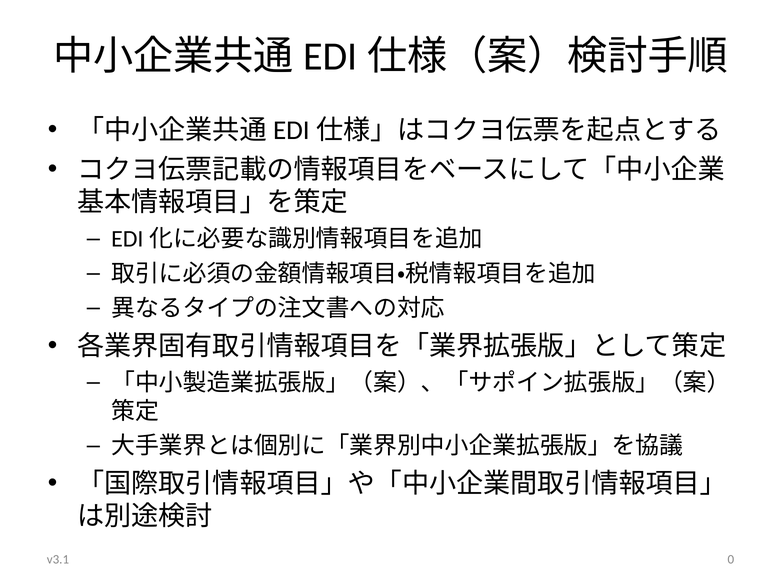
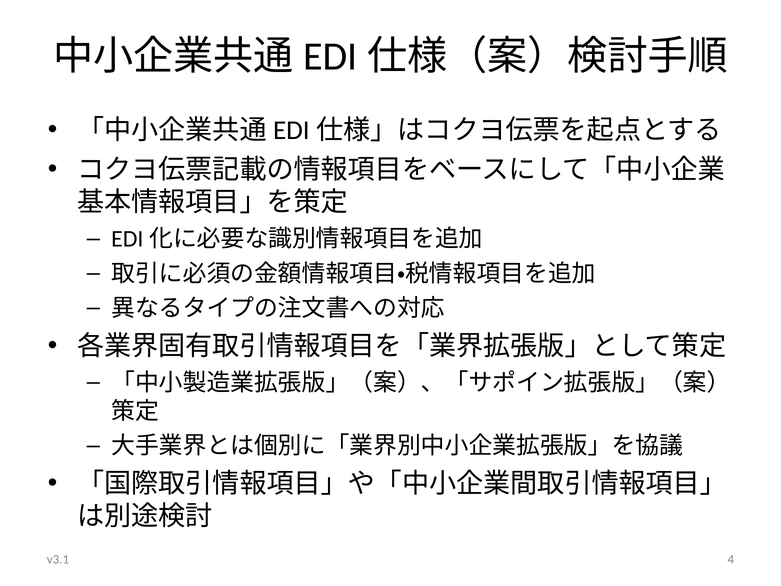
0: 0 -> 4 (731, 559)
